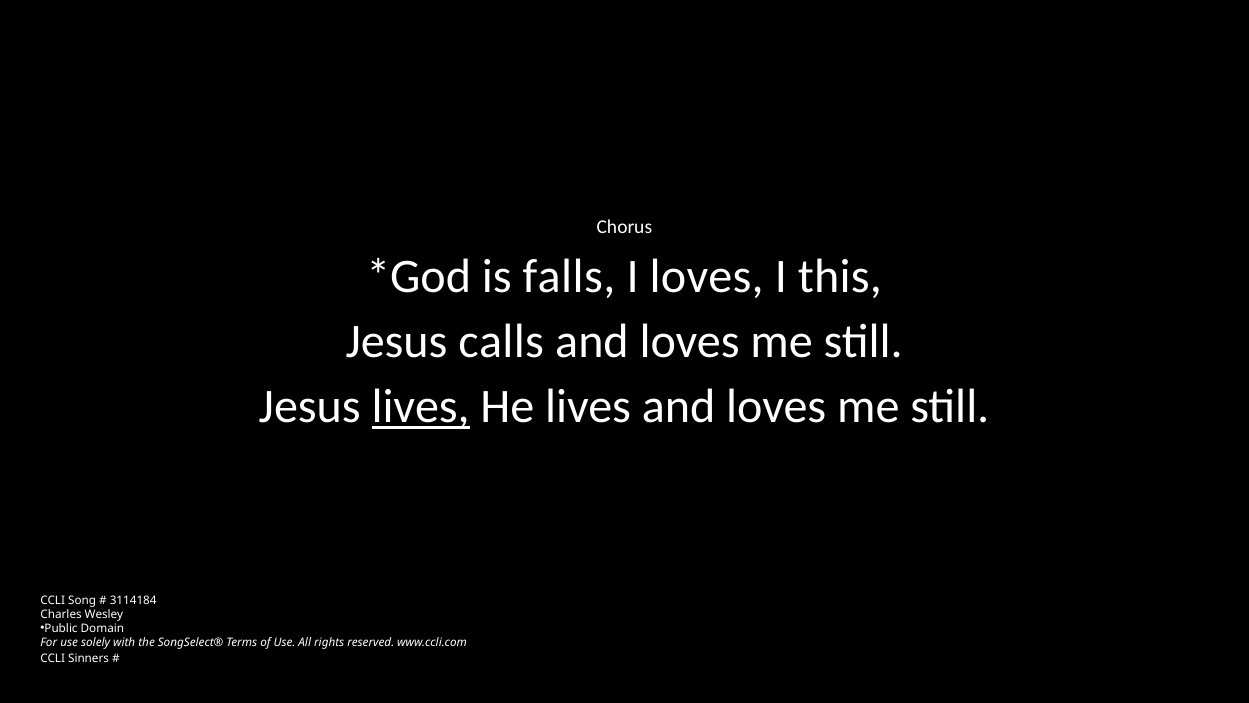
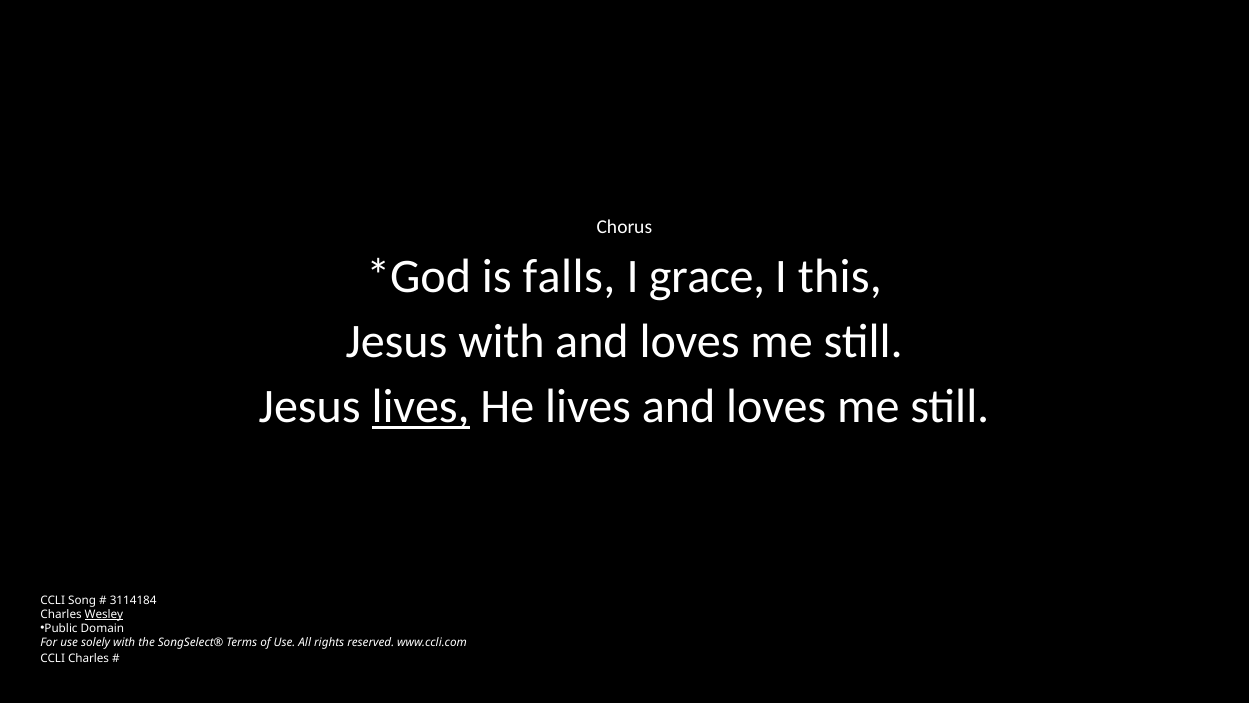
I loves: loves -> grace (707, 277)
Jesus calls: calls -> with (501, 342)
Wesley underline: none -> present (104, 614)
CCLI Sinners: Sinners -> Charles (89, 658)
